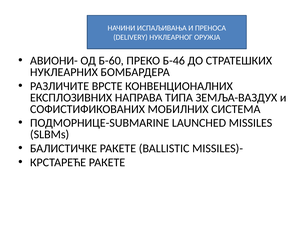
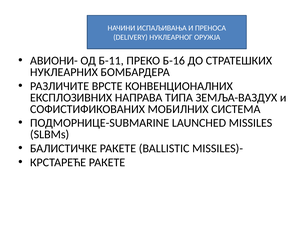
Б-60: Б-60 -> Б-11 (111, 61)
Б-46: Б-46 -> Б-16 (174, 61)
